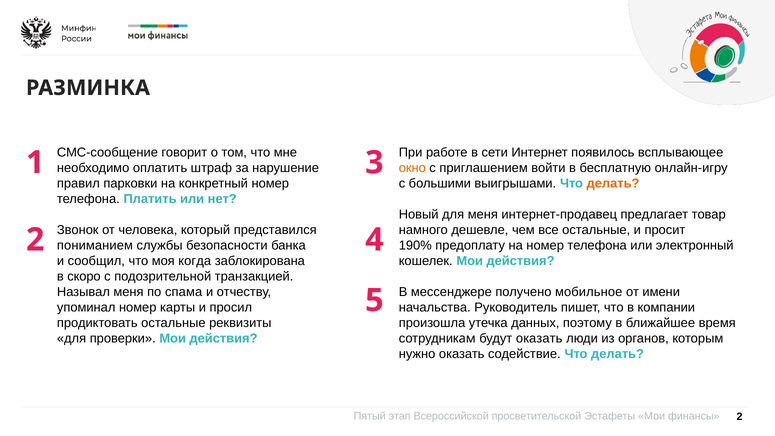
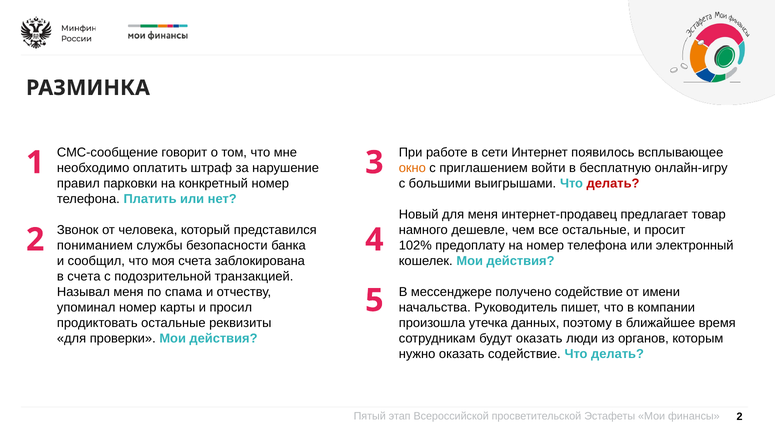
делать colour: orange -> red (613, 183)
190%: 190% -> 102% (415, 245)
моя когда: когда -> счета (195, 261)
в скоро: скоро -> счета (84, 276)
получено мобильное: мобильное -> содействие (589, 292)
